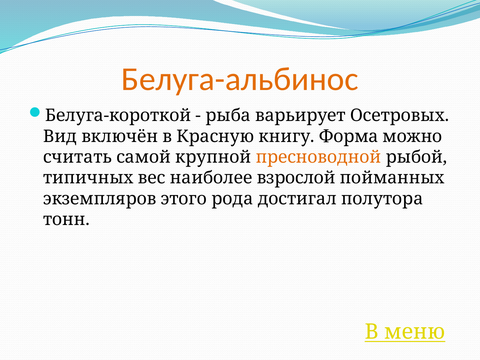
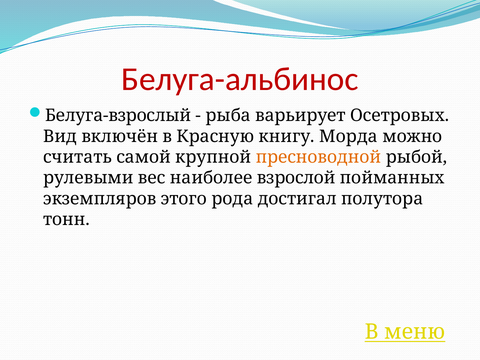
Белуга-альбинос colour: orange -> red (240, 79)
Белуга-короткой: Белуга-короткой -> Белуга-взрослый (118, 116)
Форма: Форма -> Морда (348, 136)
типичных: типичных -> рулевыми (88, 178)
